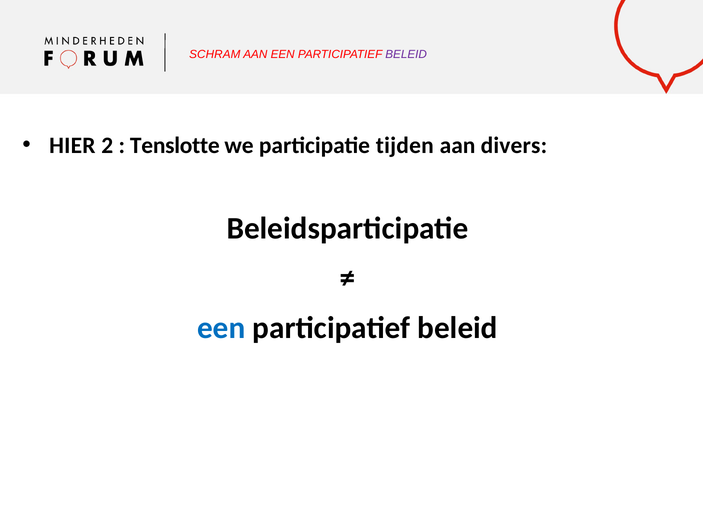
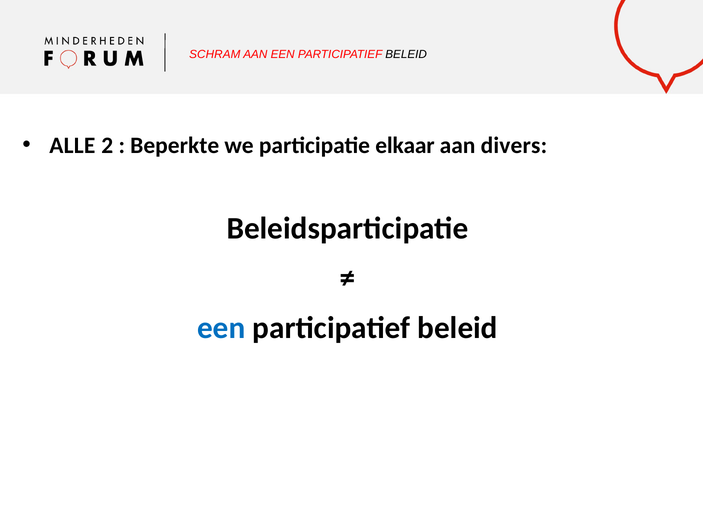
BELEID colour: purple -> black (406, 54)
HIER: HIER -> ALLE (72, 145)
Tenslotte: Tenslotte -> Beperkte (175, 145)
tijden: tijden -> elkaar (405, 145)
